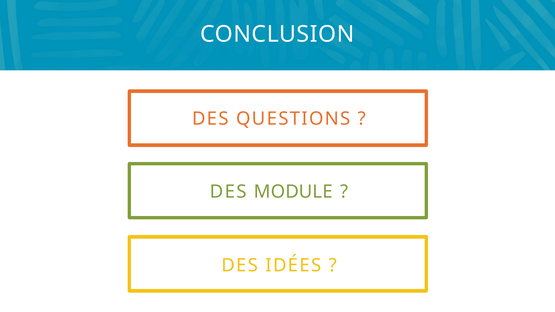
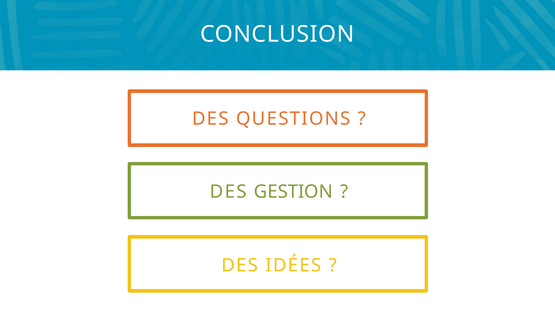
MODULE: MODULE -> GESTION (293, 192)
